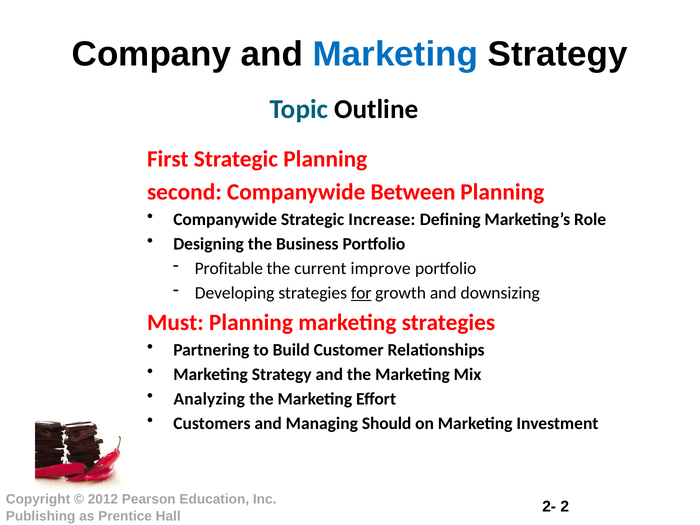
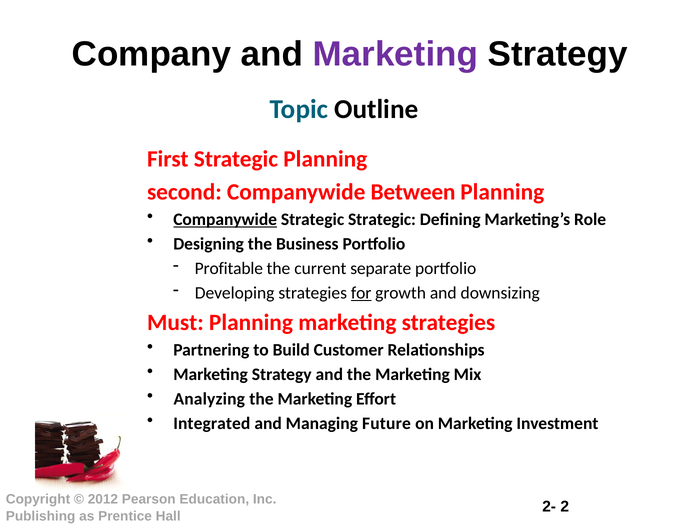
Marketing colour: blue -> purple (395, 54)
Companywide underline: none -> present (225, 219)
Strategic Increase: Increase -> Strategic (382, 219)
improve: improve -> separate (381, 268)
Customers: Customers -> Integrated (212, 424)
Should: Should -> Future (386, 424)
